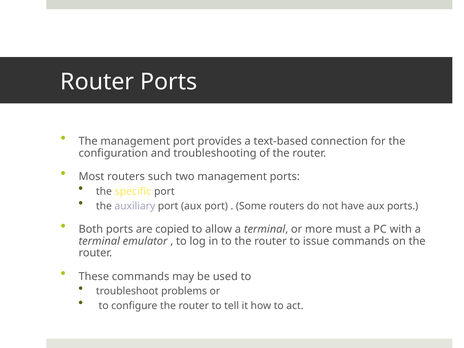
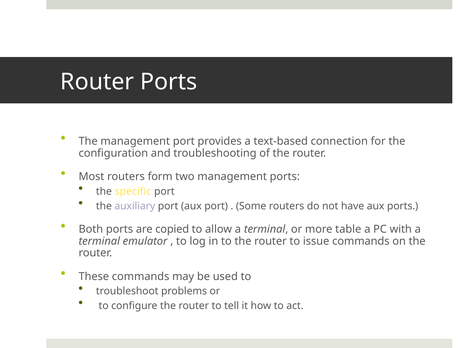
such: such -> form (160, 177)
must: must -> table (348, 229)
